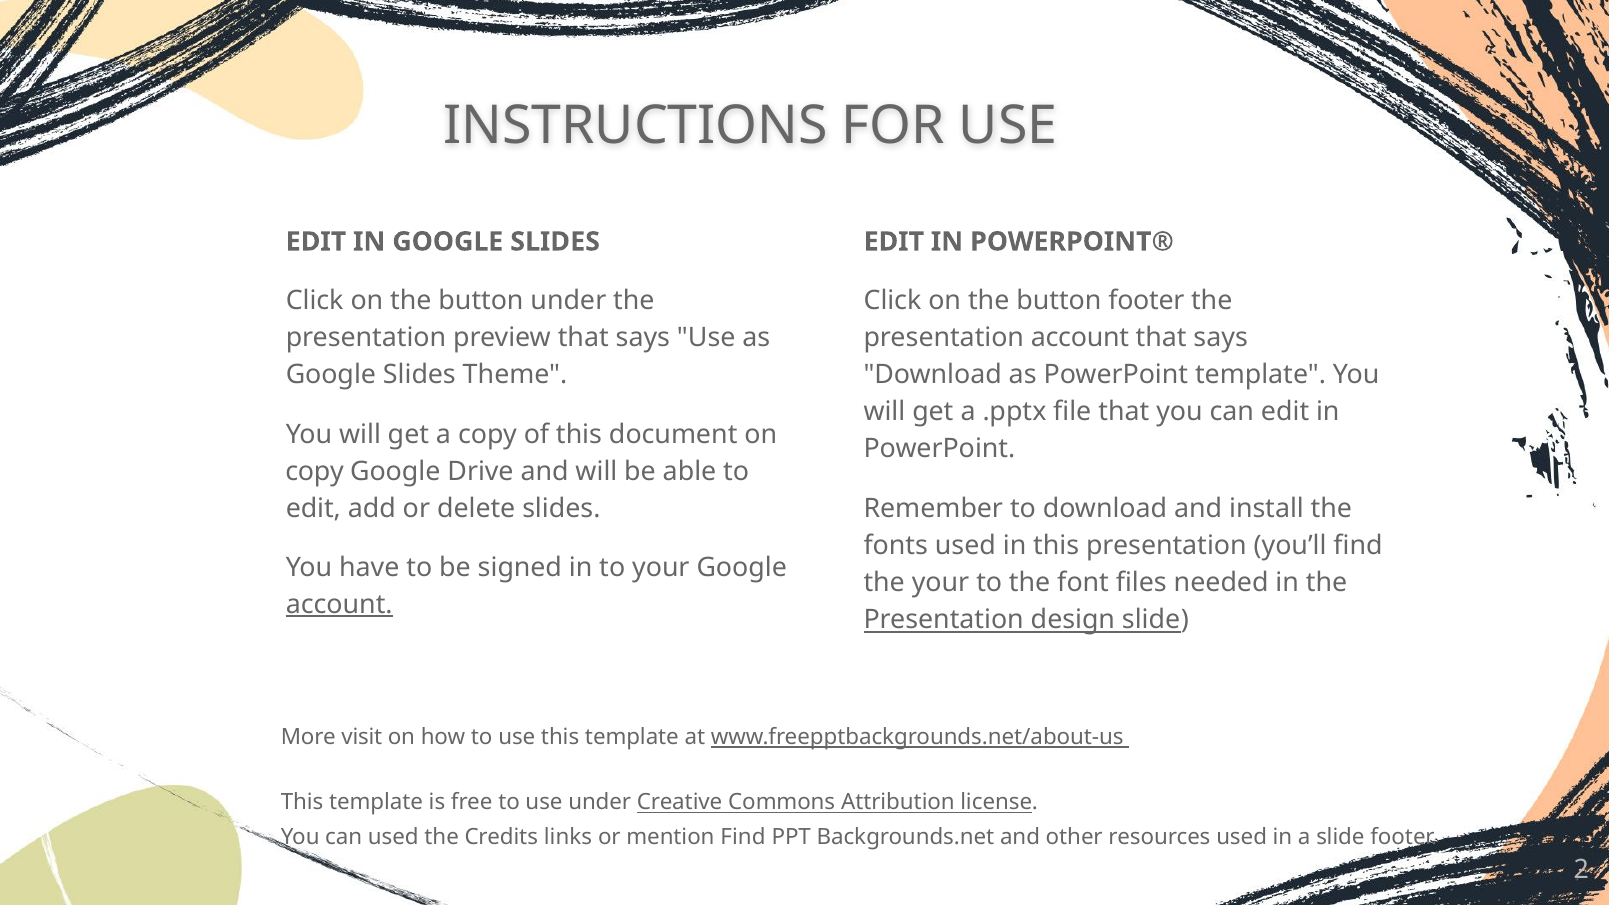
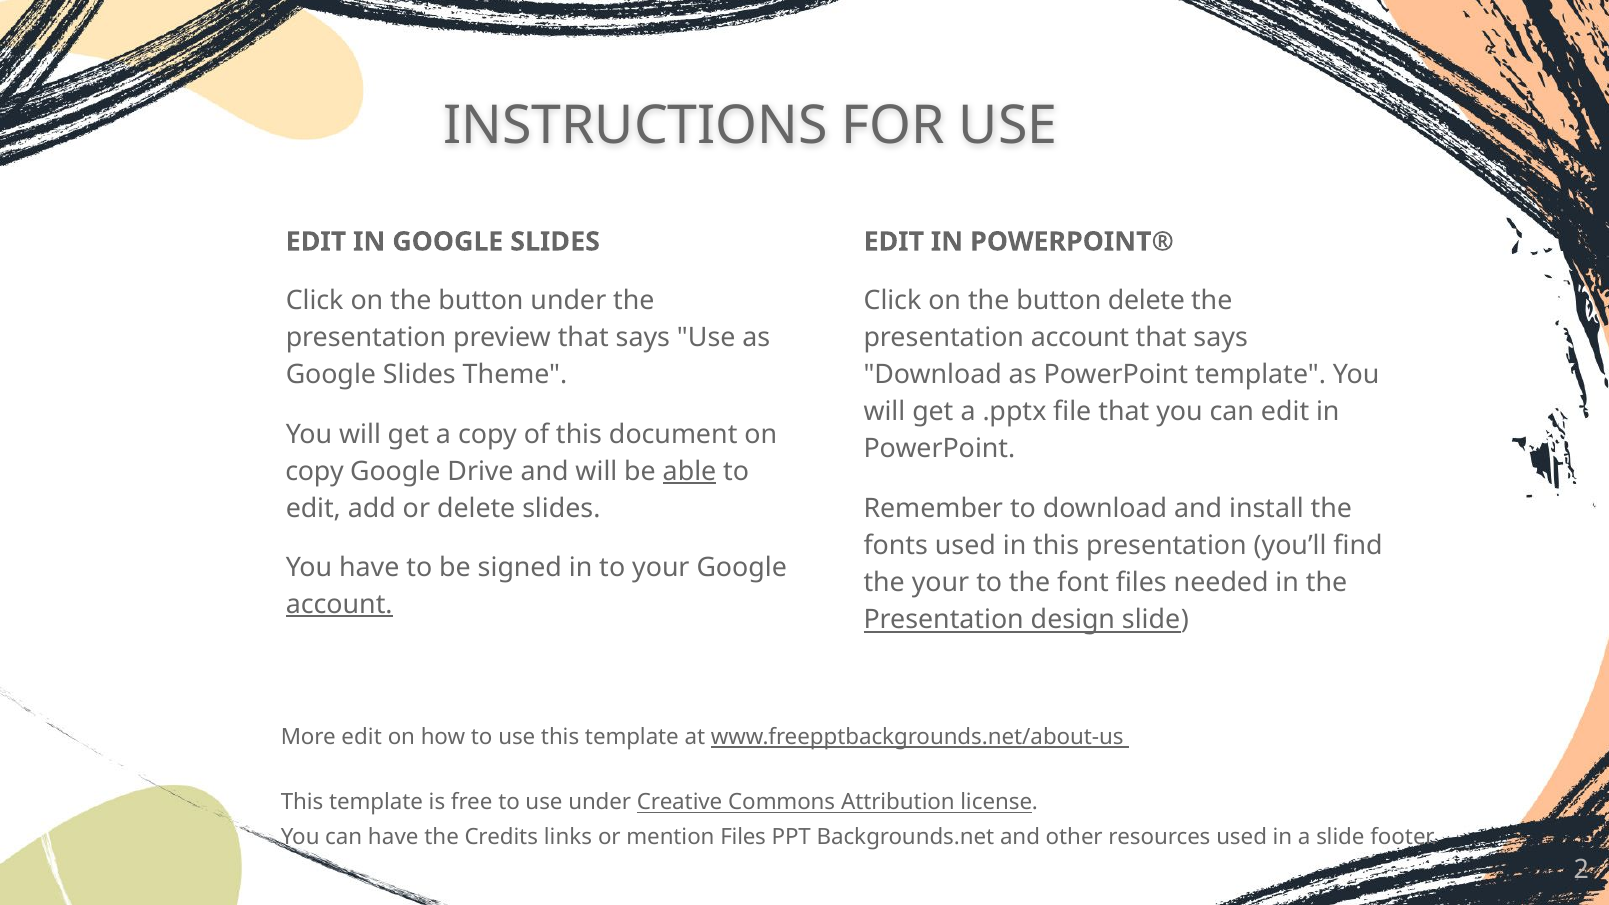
button footer: footer -> delete (1146, 301)
able underline: none -> present (690, 471)
More visit: visit -> edit (362, 737)
can used: used -> have (393, 837)
mention Find: Find -> Files (743, 837)
